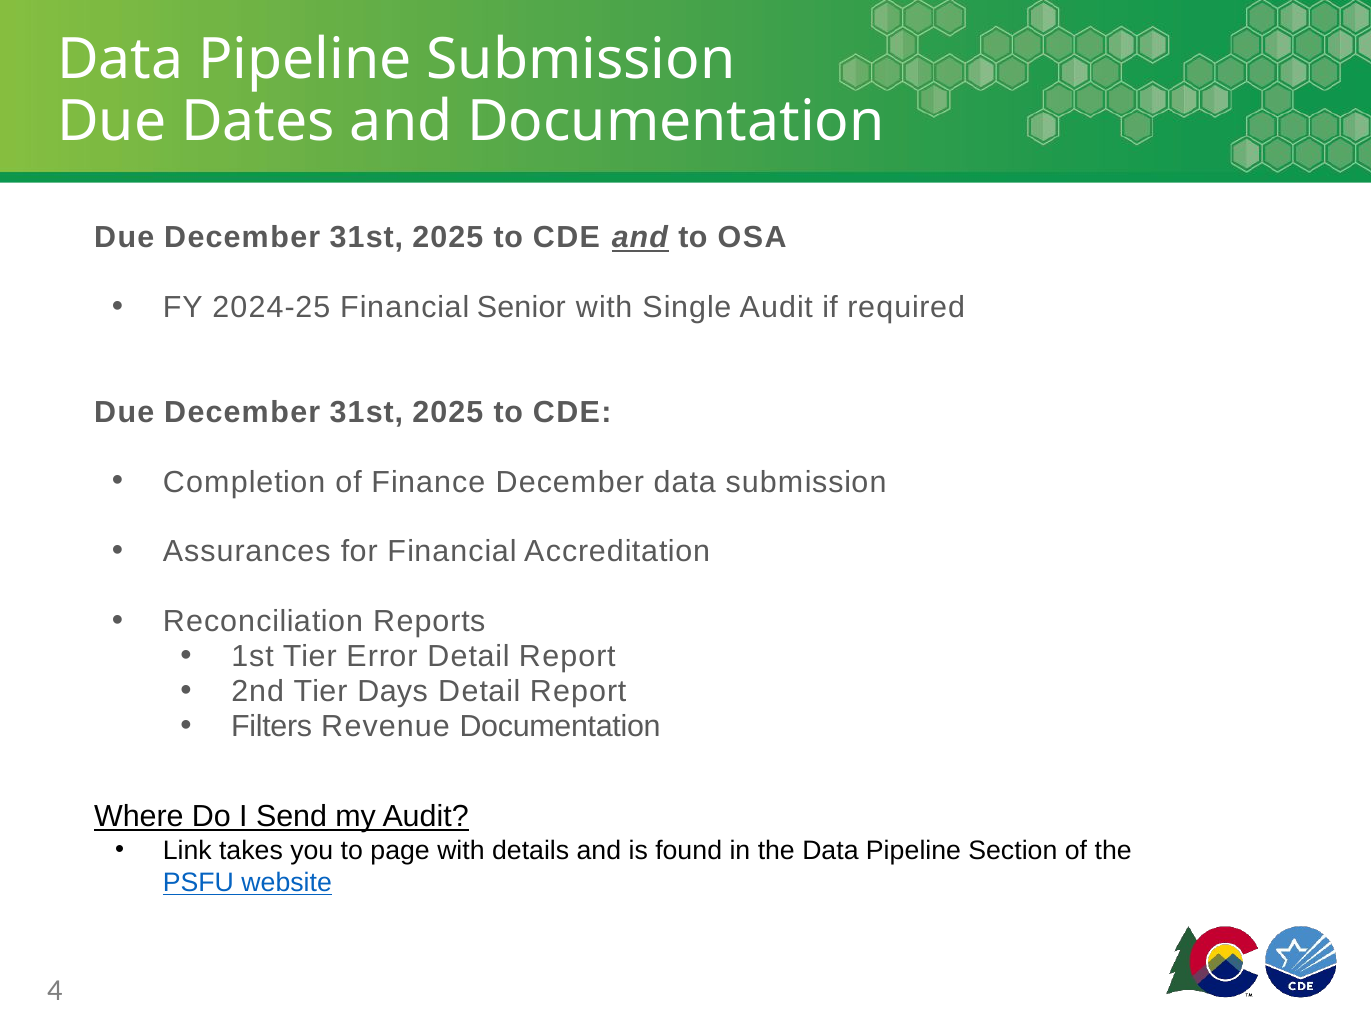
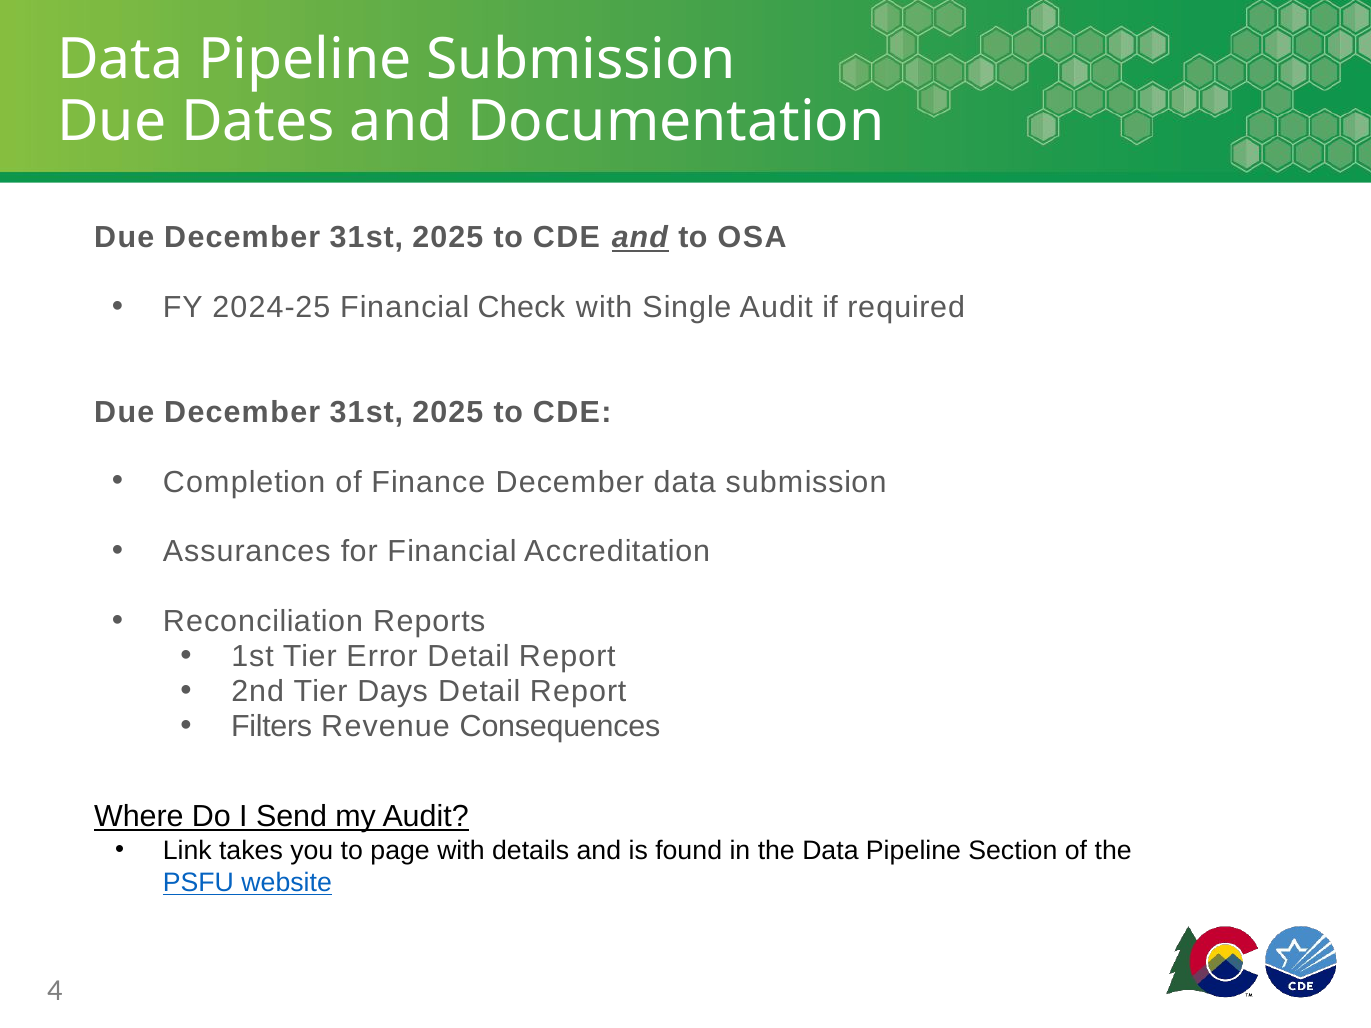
Senior: Senior -> Check (521, 307)
Revenue Documentation: Documentation -> Consequences (560, 727)
